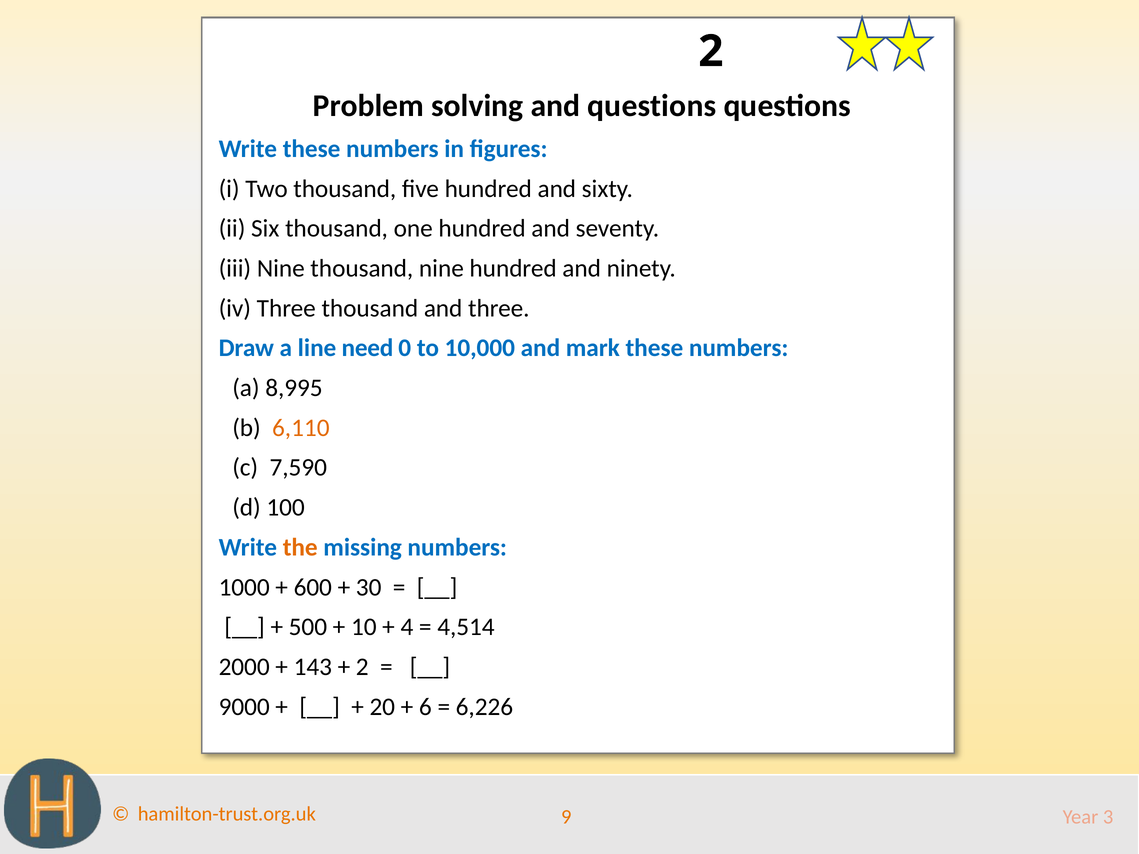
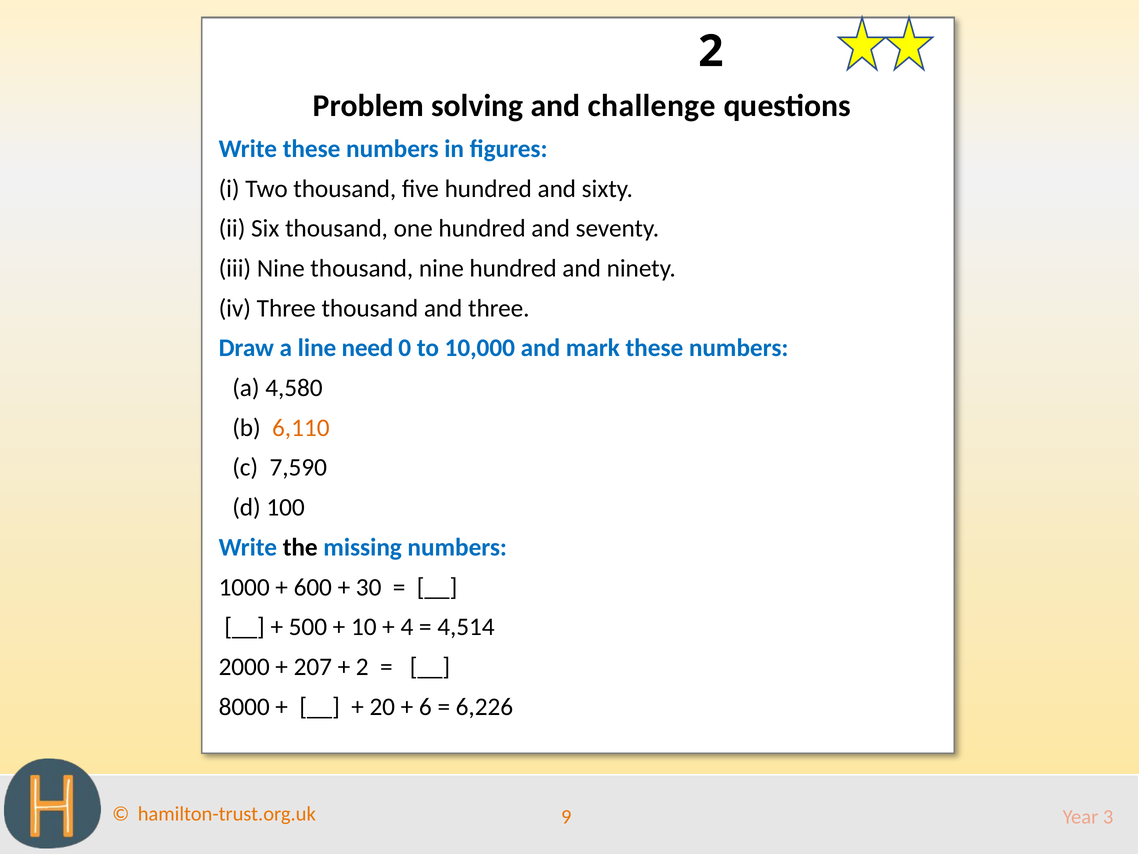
and questions: questions -> challenge (652, 106)
8,995: 8,995 -> 4,580 (294, 388)
the colour: orange -> black (300, 548)
143: 143 -> 207 (313, 667)
9000: 9000 -> 8000 (244, 707)
